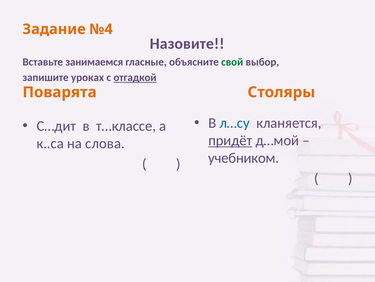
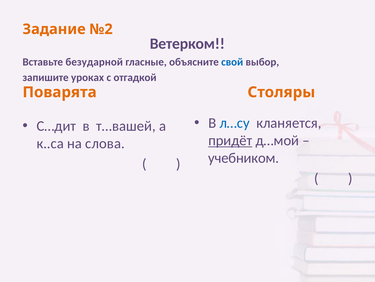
№4: №4 -> №2 (101, 29)
Назовите: Назовите -> Ветерком (187, 44)
занимаемся: занимаемся -> безударной (94, 62)
свой colour: green -> blue (232, 62)
отгадкой underline: present -> none (135, 77)
т…классе: т…классе -> т…вашей (126, 126)
